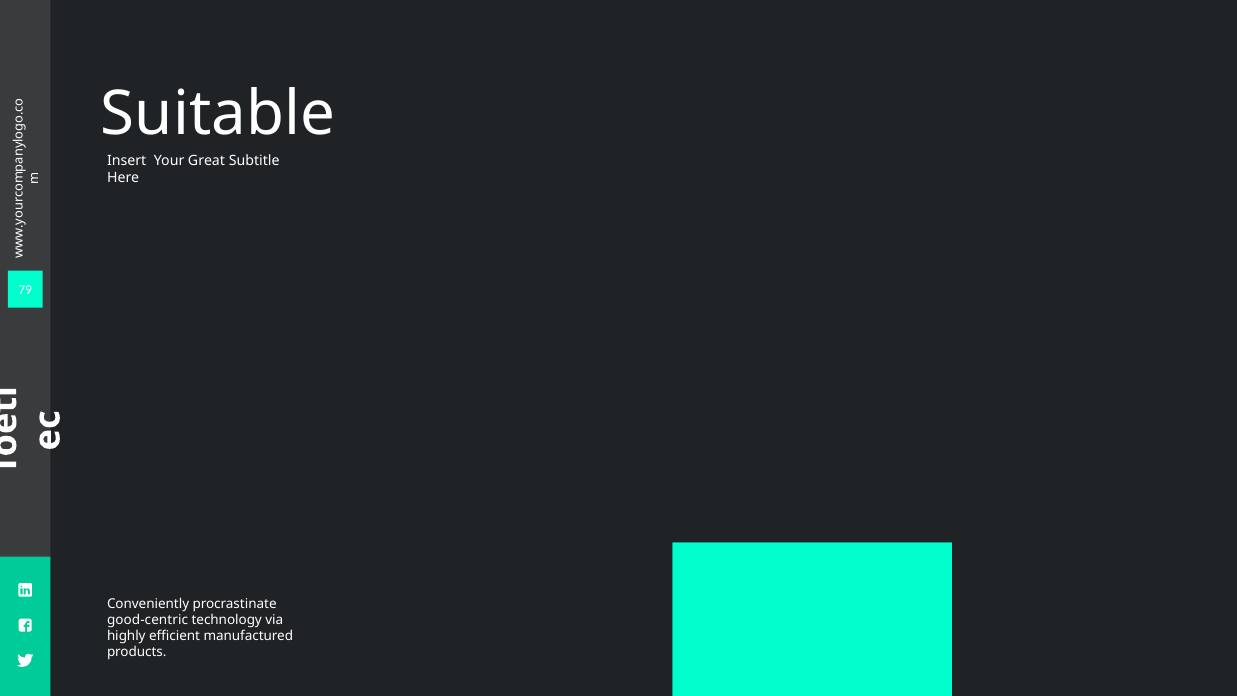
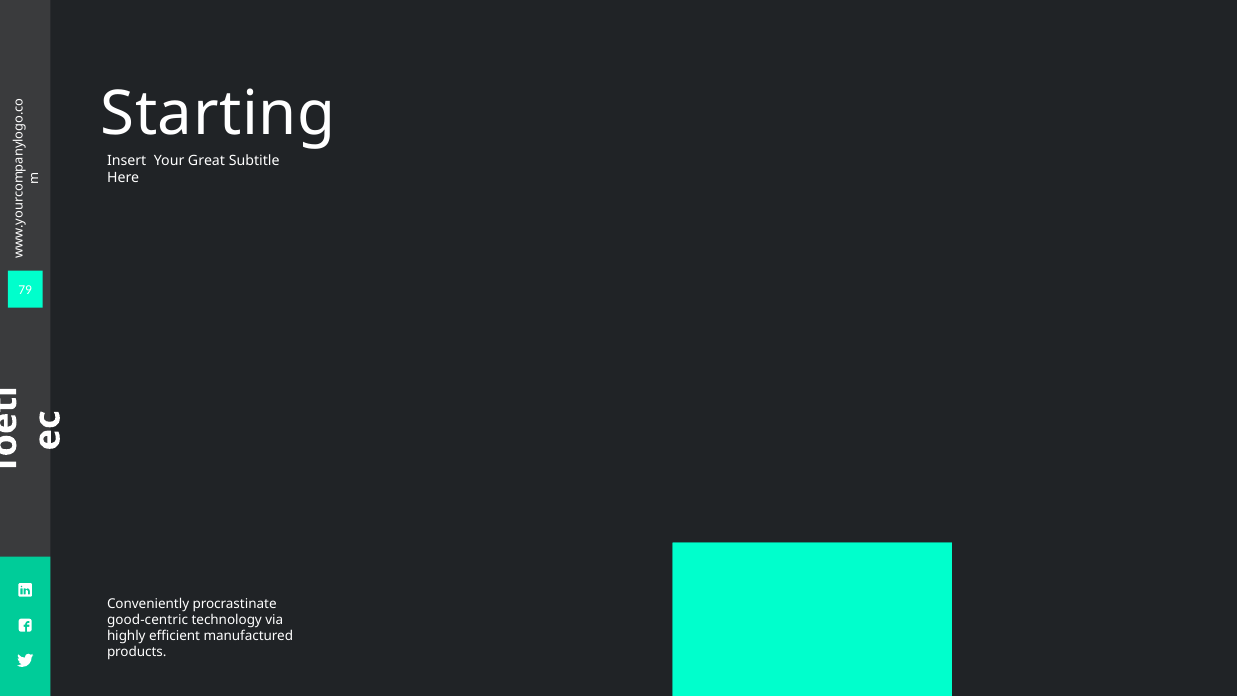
Suitable: Suitable -> Starting (218, 114)
